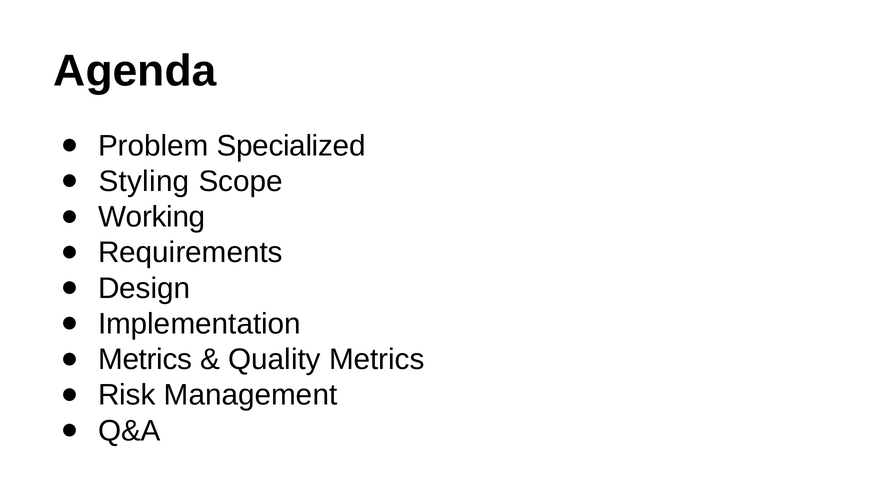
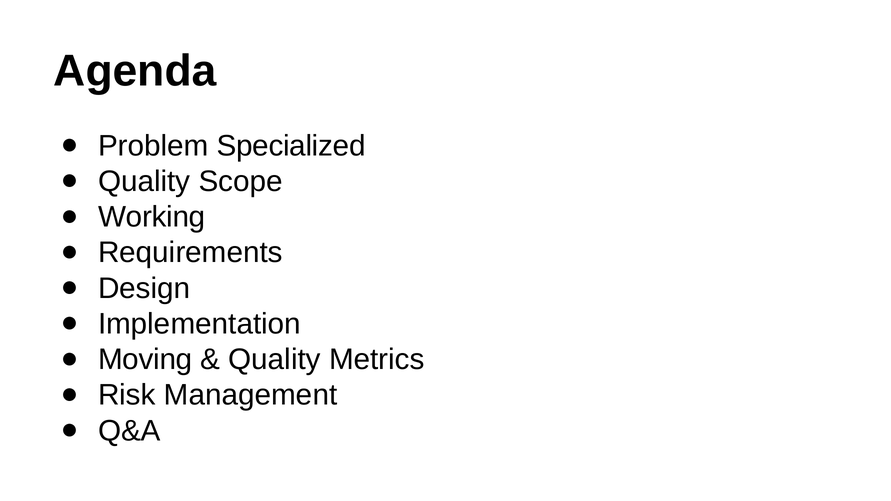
Styling: Styling -> Quality (144, 181)
Metrics: Metrics -> Moving (145, 360)
